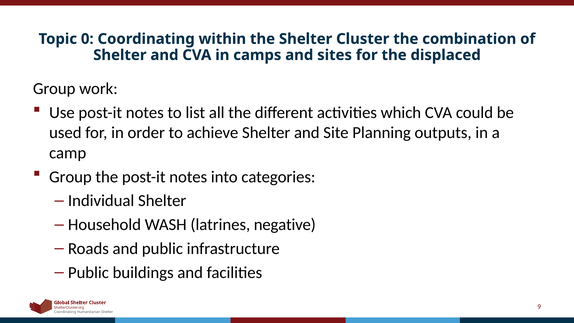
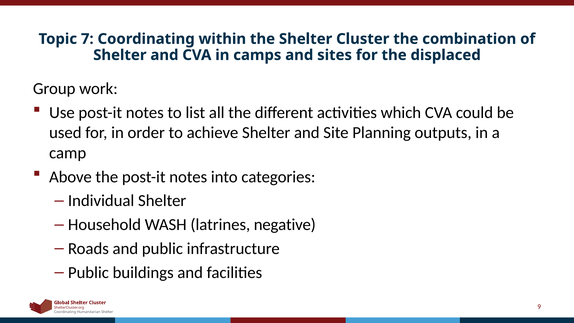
0: 0 -> 7 (87, 39)
Group: Group -> Above (70, 177)
